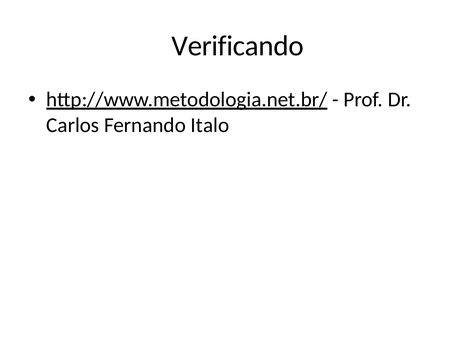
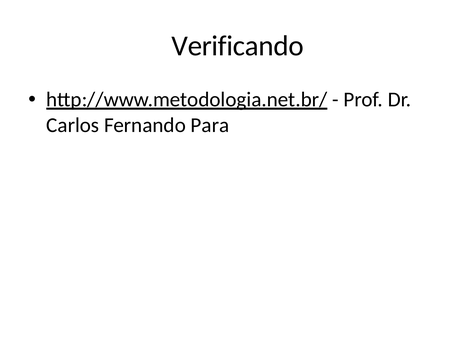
Italo: Italo -> Para (210, 125)
